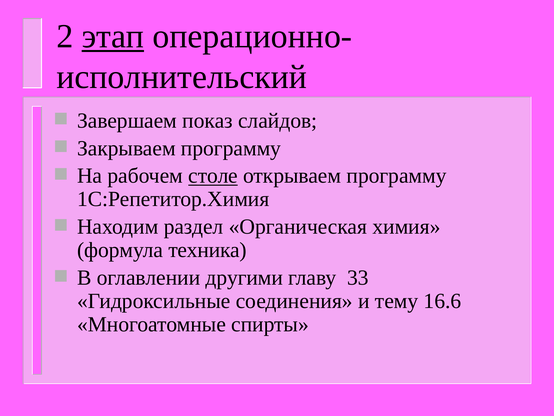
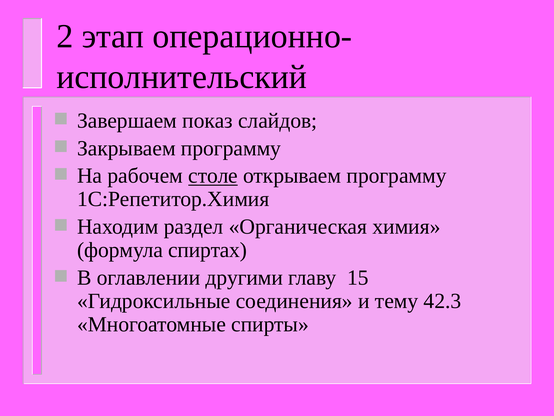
этап underline: present -> none (113, 36)
техника: техника -> спиртах (208, 250)
33: 33 -> 15 (358, 277)
16.6: 16.6 -> 42.3 (442, 301)
